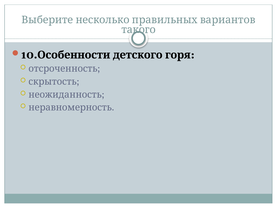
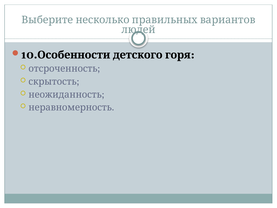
такого: такого -> людей (138, 30)
